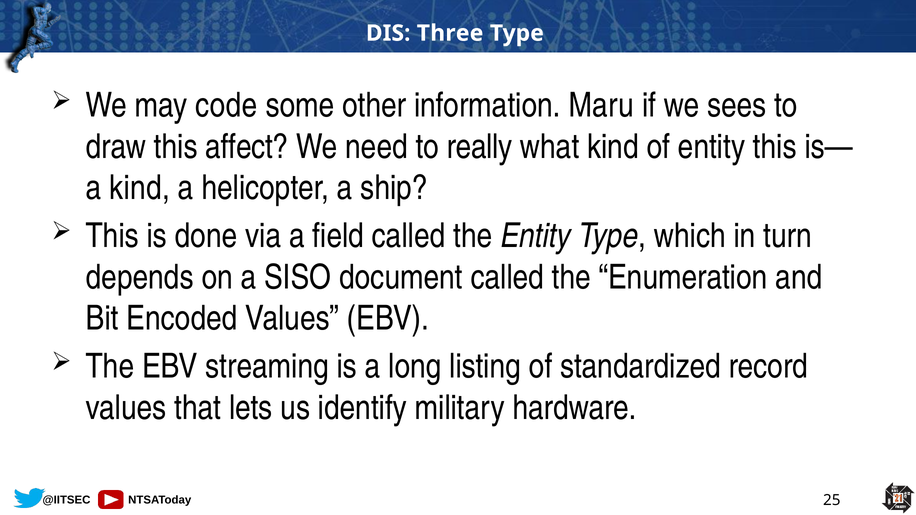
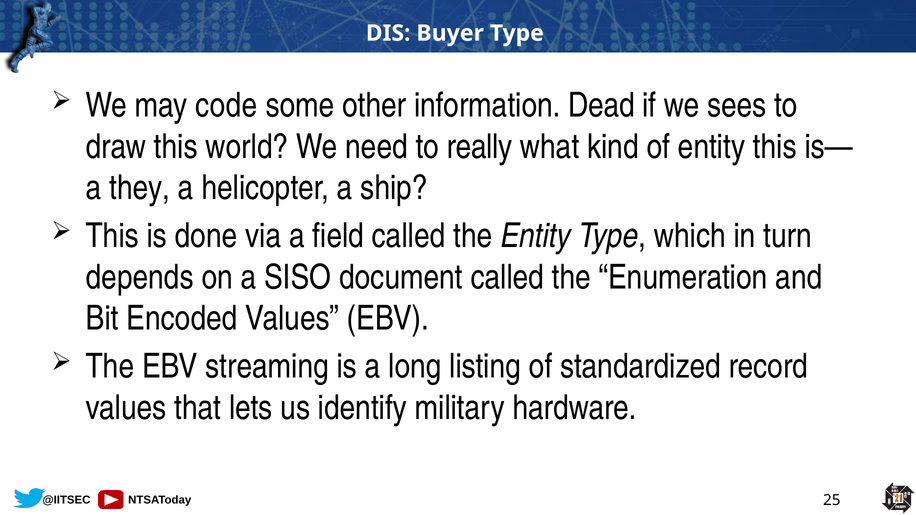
Three: Three -> Buyer (450, 33)
Maru: Maru -> Dead (602, 106)
affect: affect -> world (247, 147)
a kind: kind -> they (140, 188)
